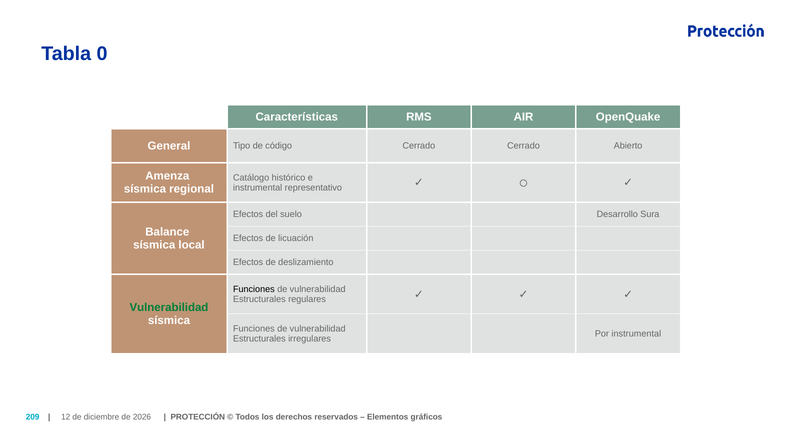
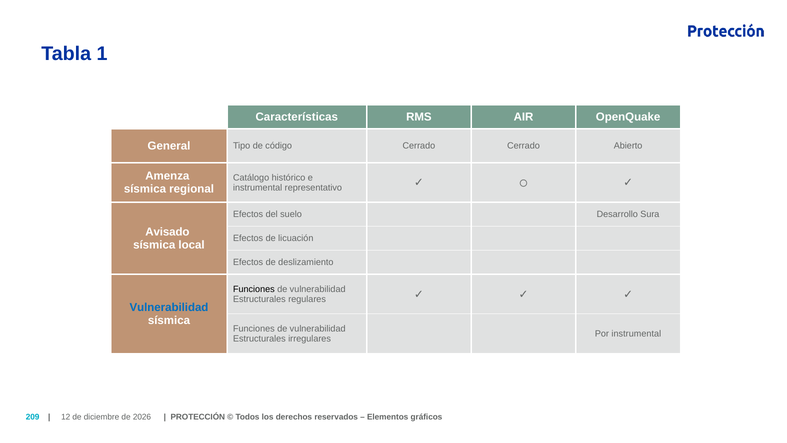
0: 0 -> 1 (102, 54)
Balance: Balance -> Avisado (167, 232)
Vulnerabilidad colour: green -> blue (169, 307)
